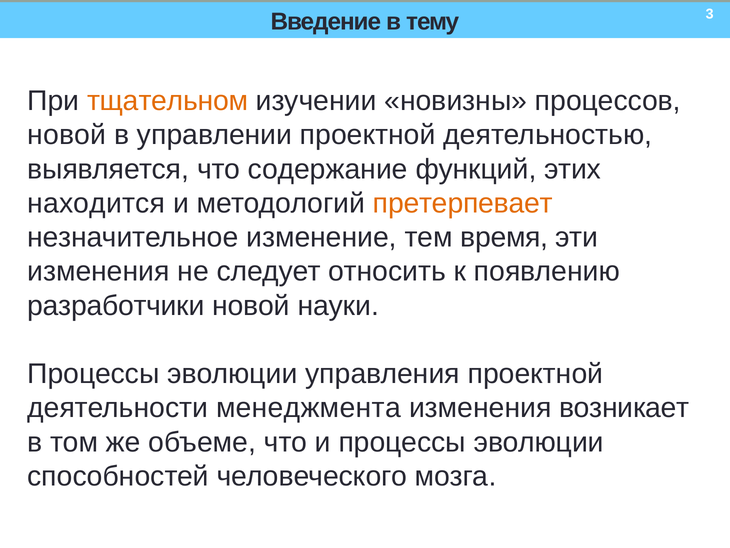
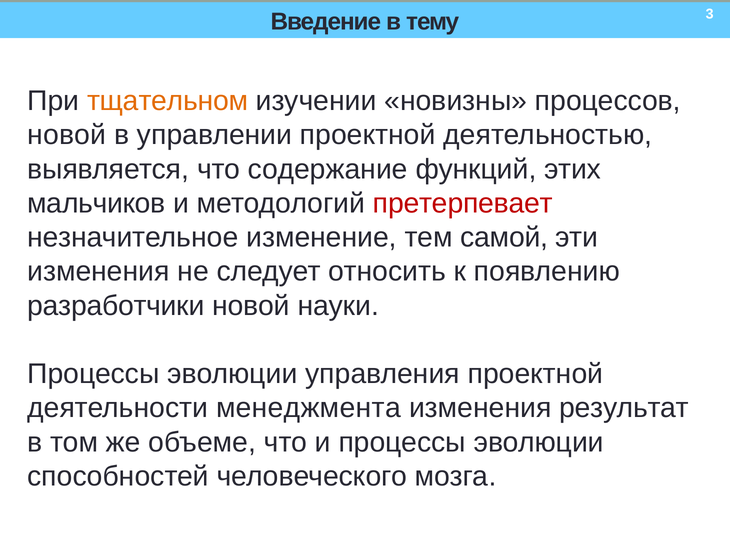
находится: находится -> мальчиков (96, 203)
претерпевает colour: orange -> red (463, 203)
время: время -> самой (504, 237)
возникает: возникает -> результат (624, 408)
